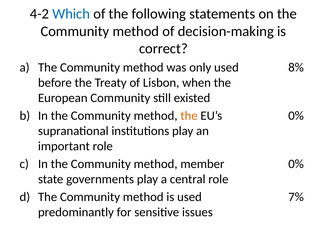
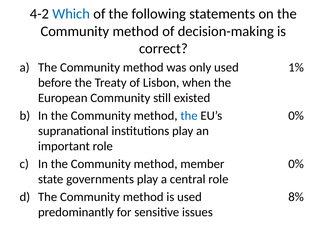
8%: 8% -> 1% (296, 67)
the colour: orange -> blue (189, 116)
7%: 7% -> 8% (296, 197)
